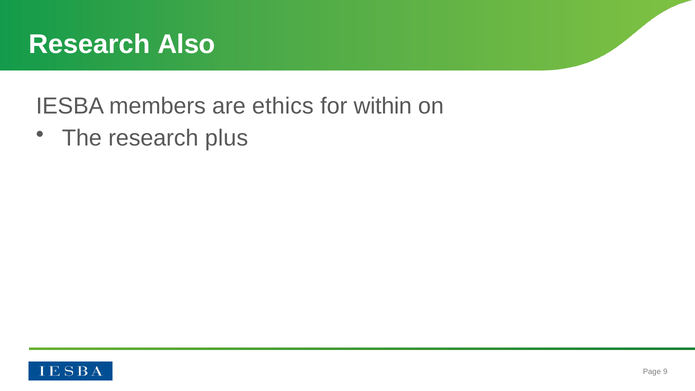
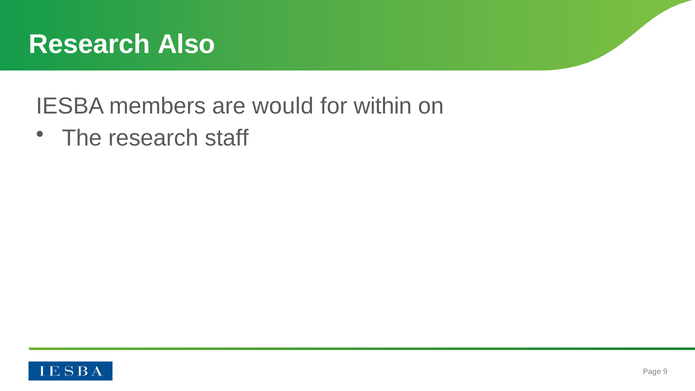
ethics: ethics -> would (283, 106)
plus: plus -> staff (227, 138)
